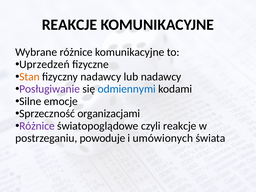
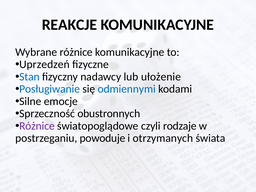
Stan colour: orange -> blue (29, 77)
lub nadawcy: nadawcy -> ułożenie (161, 77)
Posługiwanie colour: purple -> blue (50, 89)
organizacjami: organizacjami -> obustronnych (109, 114)
czyli reakcje: reakcje -> rodzaje (180, 126)
umówionych: umówionych -> otrzymanych (163, 138)
